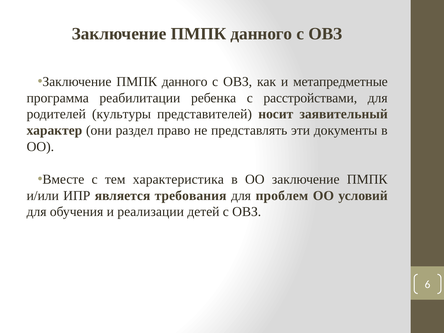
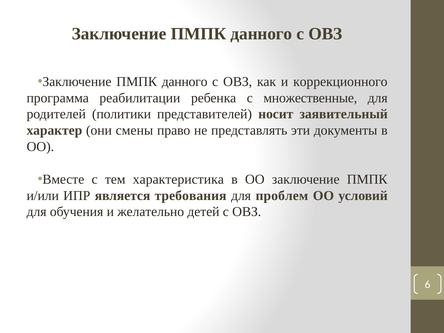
метапредметные: метапредметные -> коррекционного (340, 82)
расстройствами: расстройствами -> множественные (310, 98)
культуры: культуры -> политики (122, 114)
раздел: раздел -> смены (134, 130)
реализации: реализации -> желательно (151, 212)
